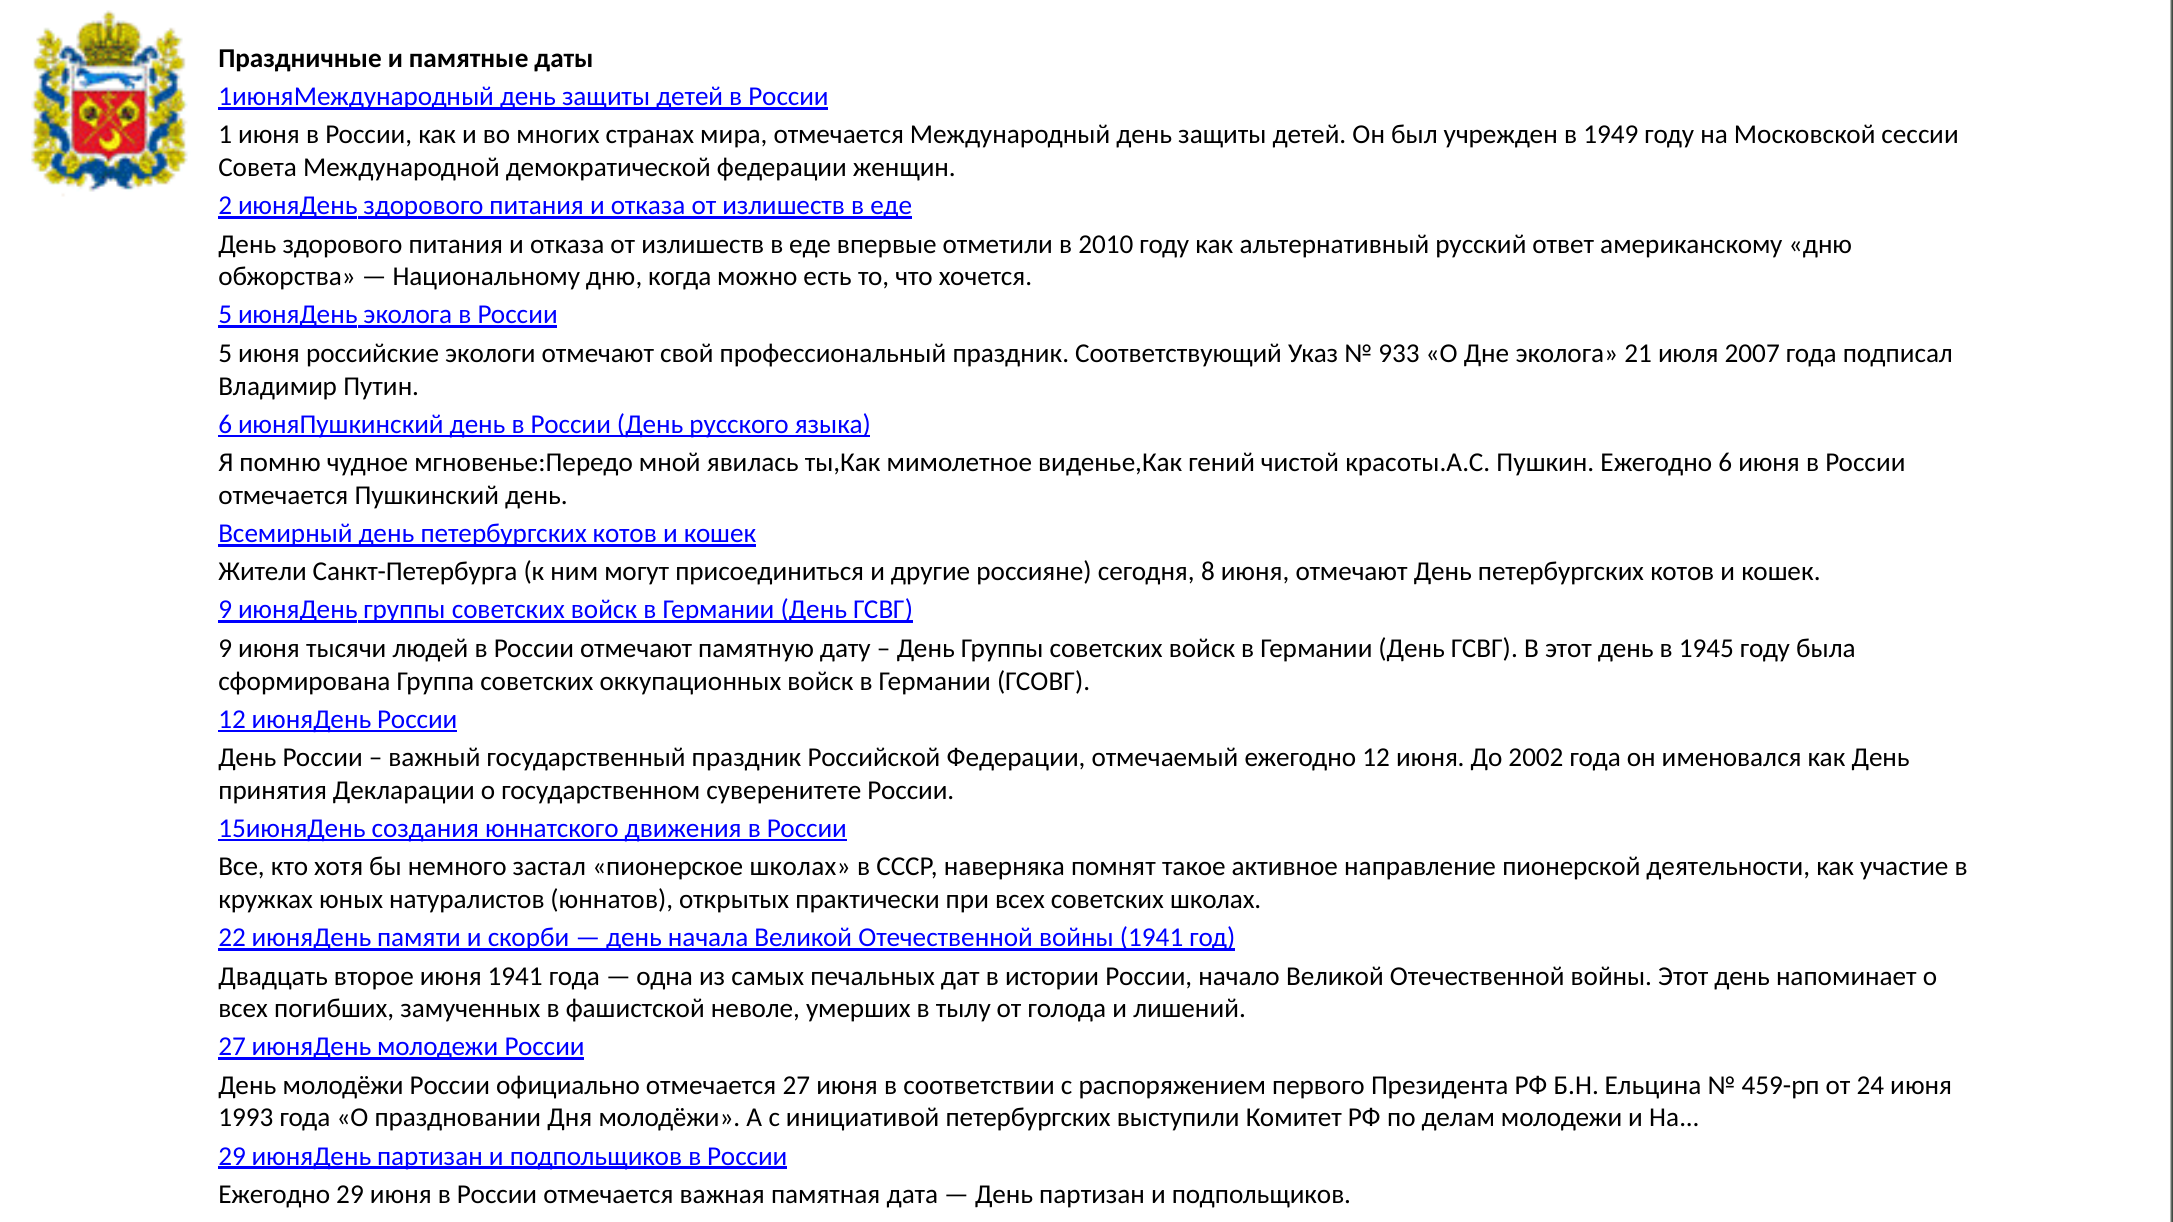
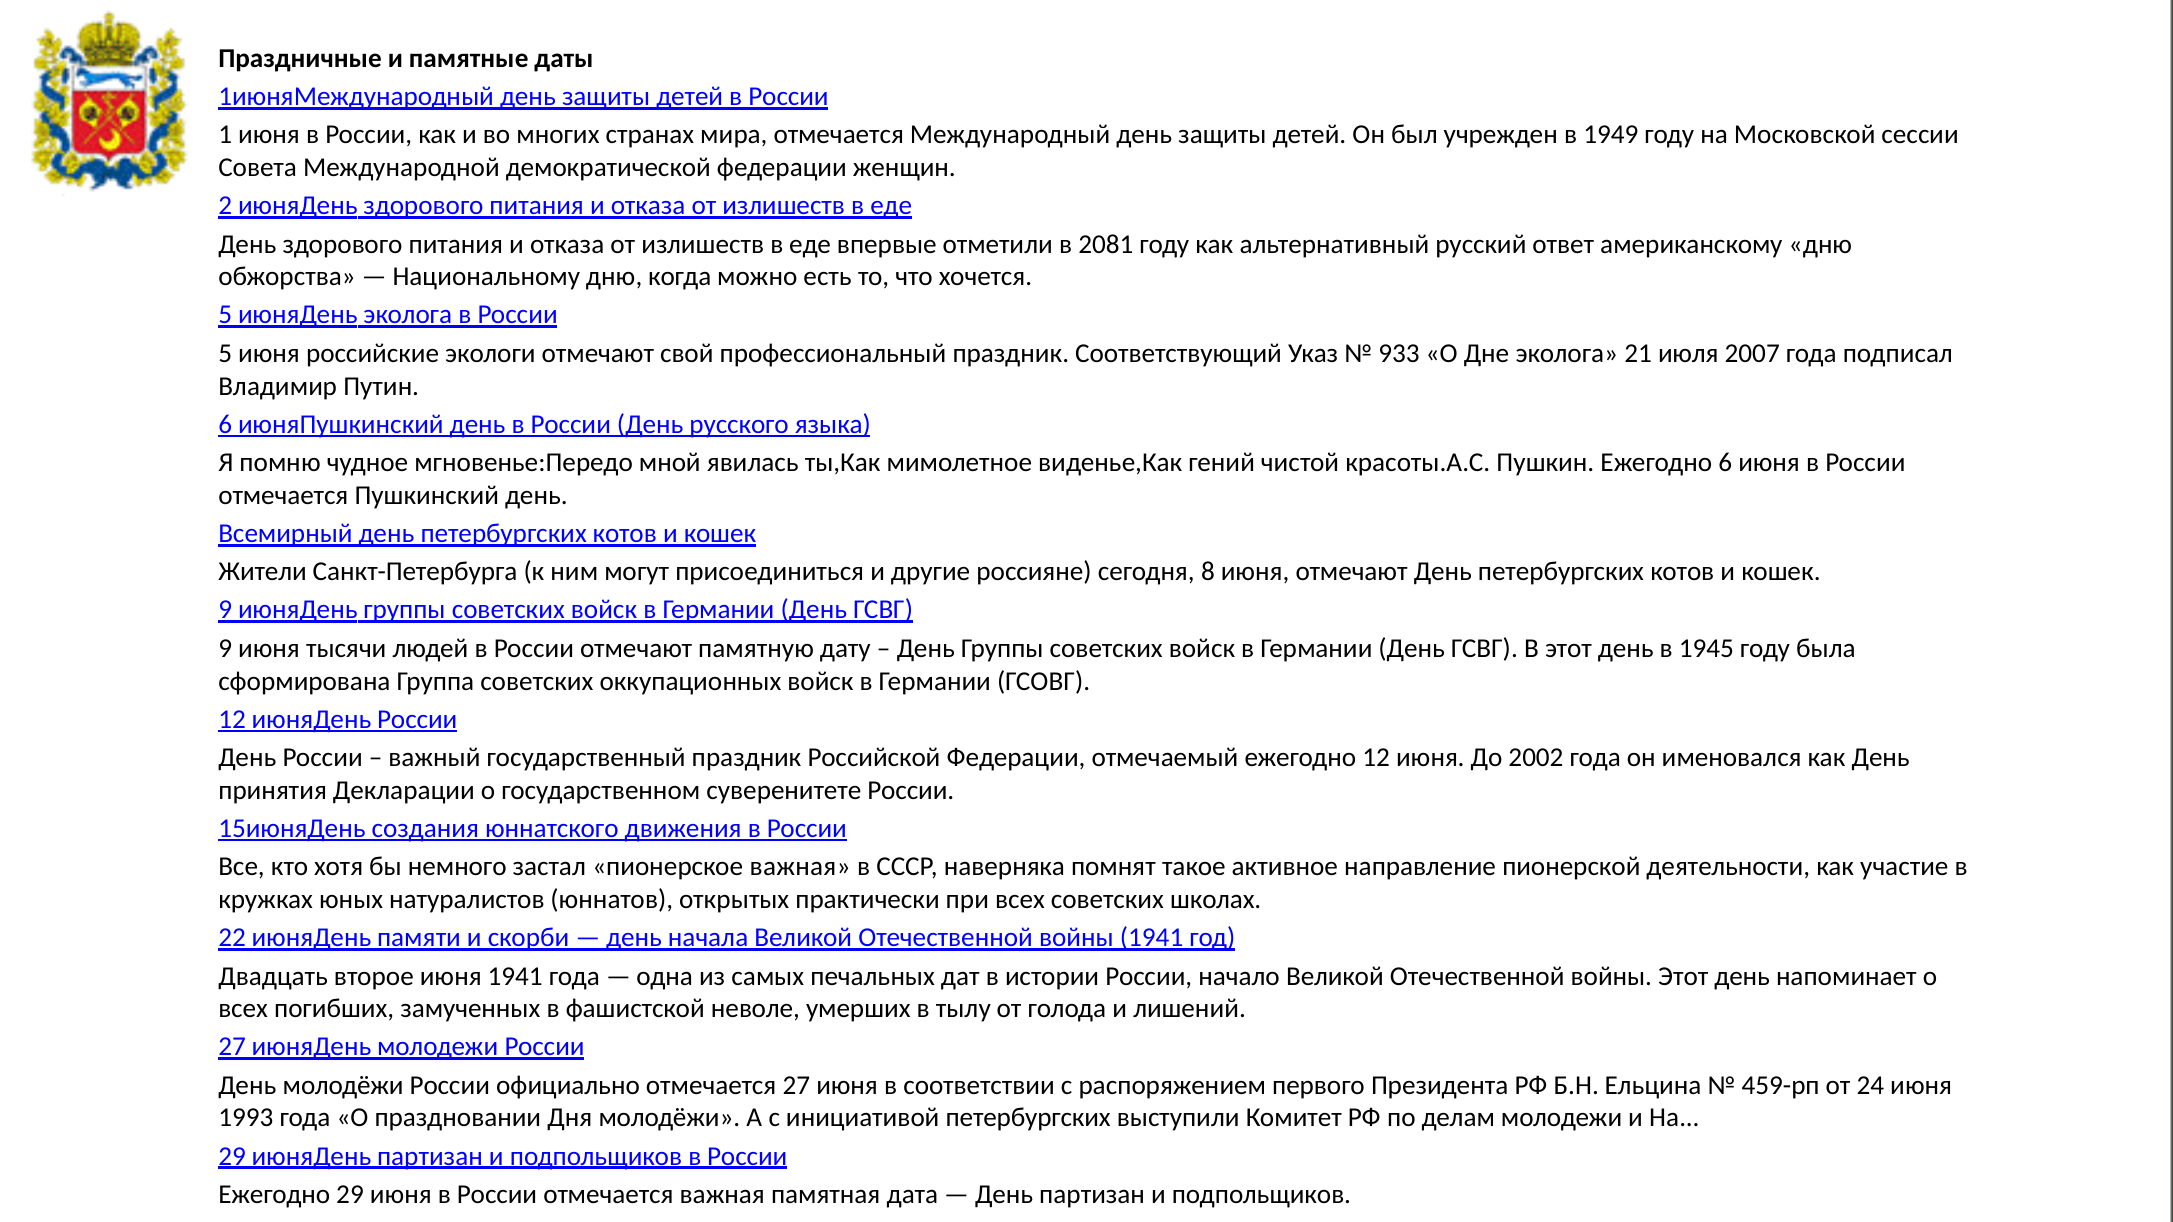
2010: 2010 -> 2081 (1106, 244)
пионерское школах: школах -> важная (800, 867)
